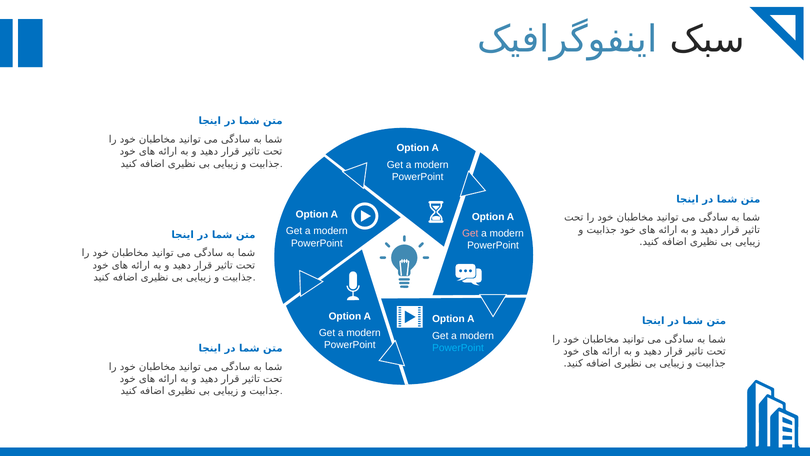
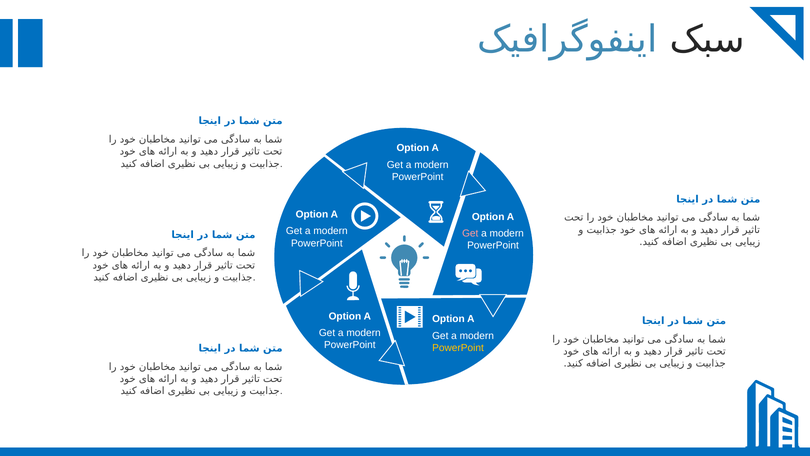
PowerPoint colour: light blue -> yellow (458, 348)
